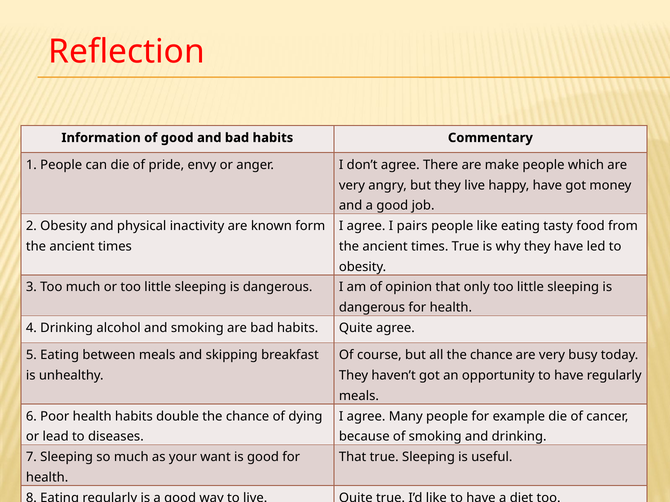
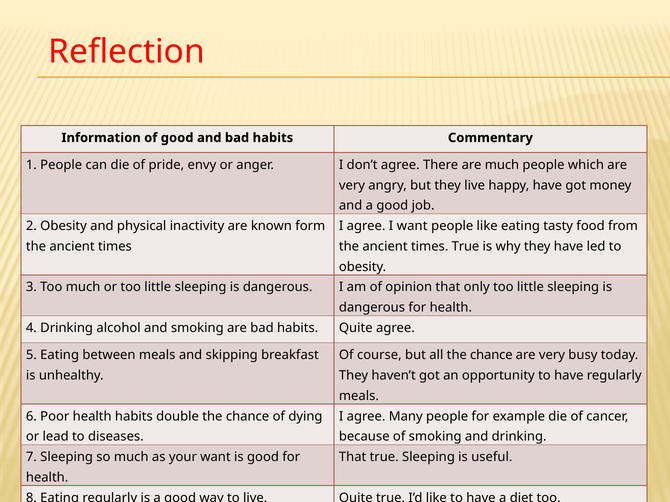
are make: make -> much (502, 165)
I pairs: pairs -> want (412, 226)
